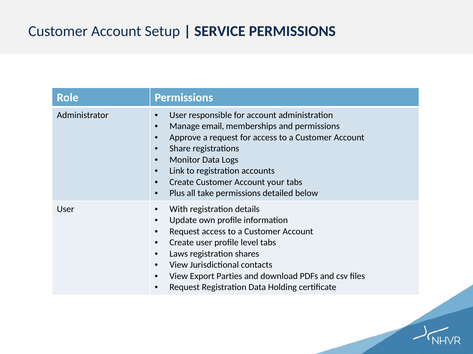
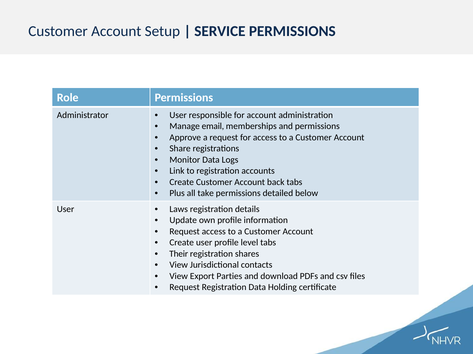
your: your -> back (276, 182)
With: With -> Laws (179, 210)
Laws: Laws -> Their (179, 254)
